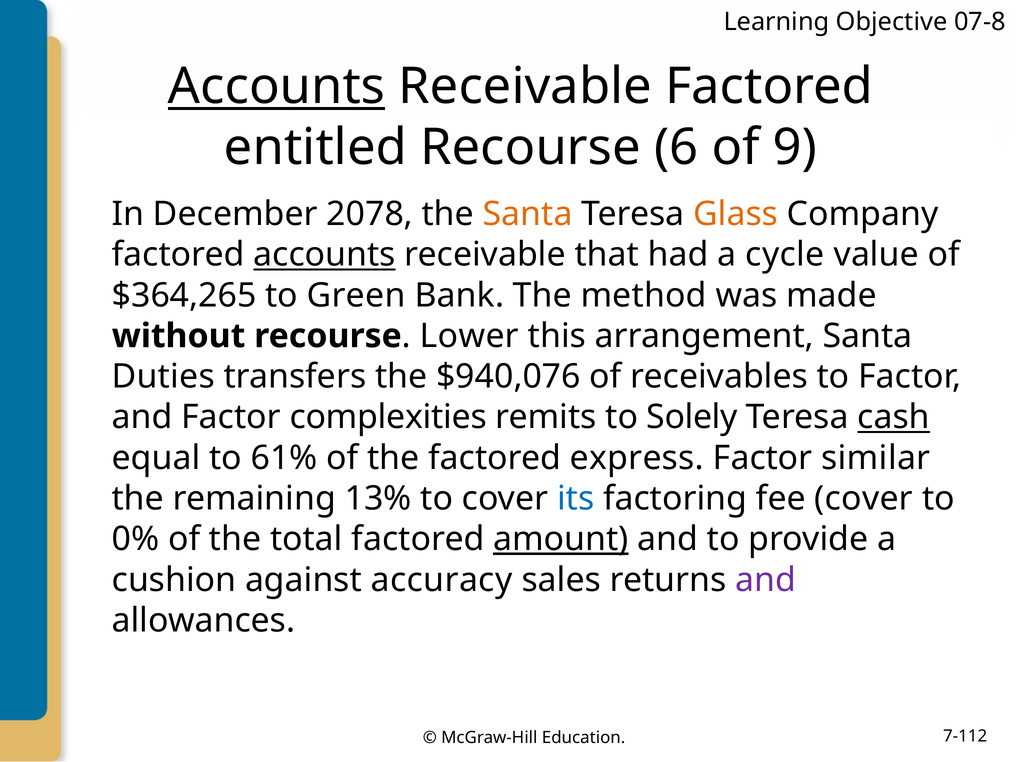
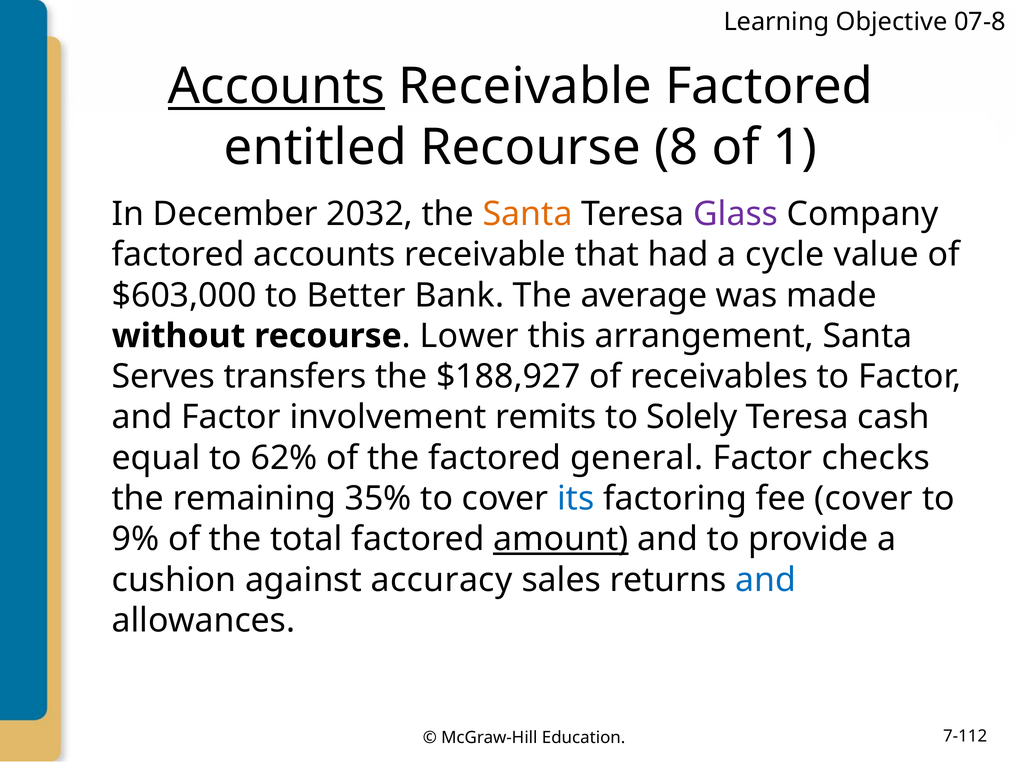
6: 6 -> 8 (676, 147)
9: 9 -> 1 (795, 147)
2078: 2078 -> 2032 (370, 214)
Glass colour: orange -> purple (736, 214)
accounts underline: present -> none (324, 255)
$364,265: $364,265 -> $603,000 (184, 295)
Green: Green -> Better (356, 295)
method: method -> average (644, 295)
Duties: Duties -> Serves (163, 377)
$940,076: $940,076 -> $188,927 (508, 377)
complexities: complexities -> involvement (388, 417)
cash underline: present -> none (894, 417)
61%: 61% -> 62% (284, 458)
express: express -> general (637, 458)
similar: similar -> checks (876, 458)
13%: 13% -> 35% (378, 499)
0%: 0% -> 9% (136, 539)
and colour: purple -> blue (766, 580)
